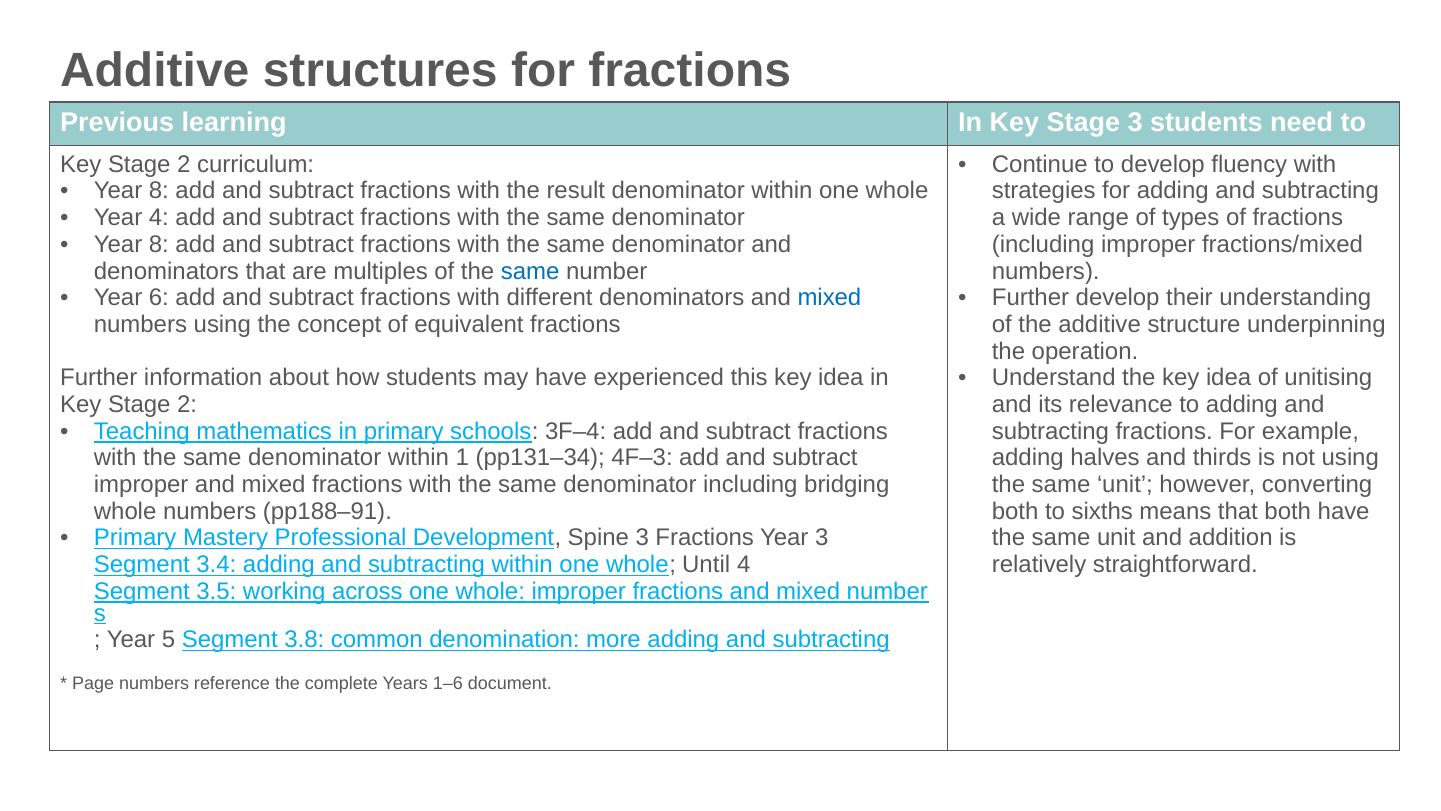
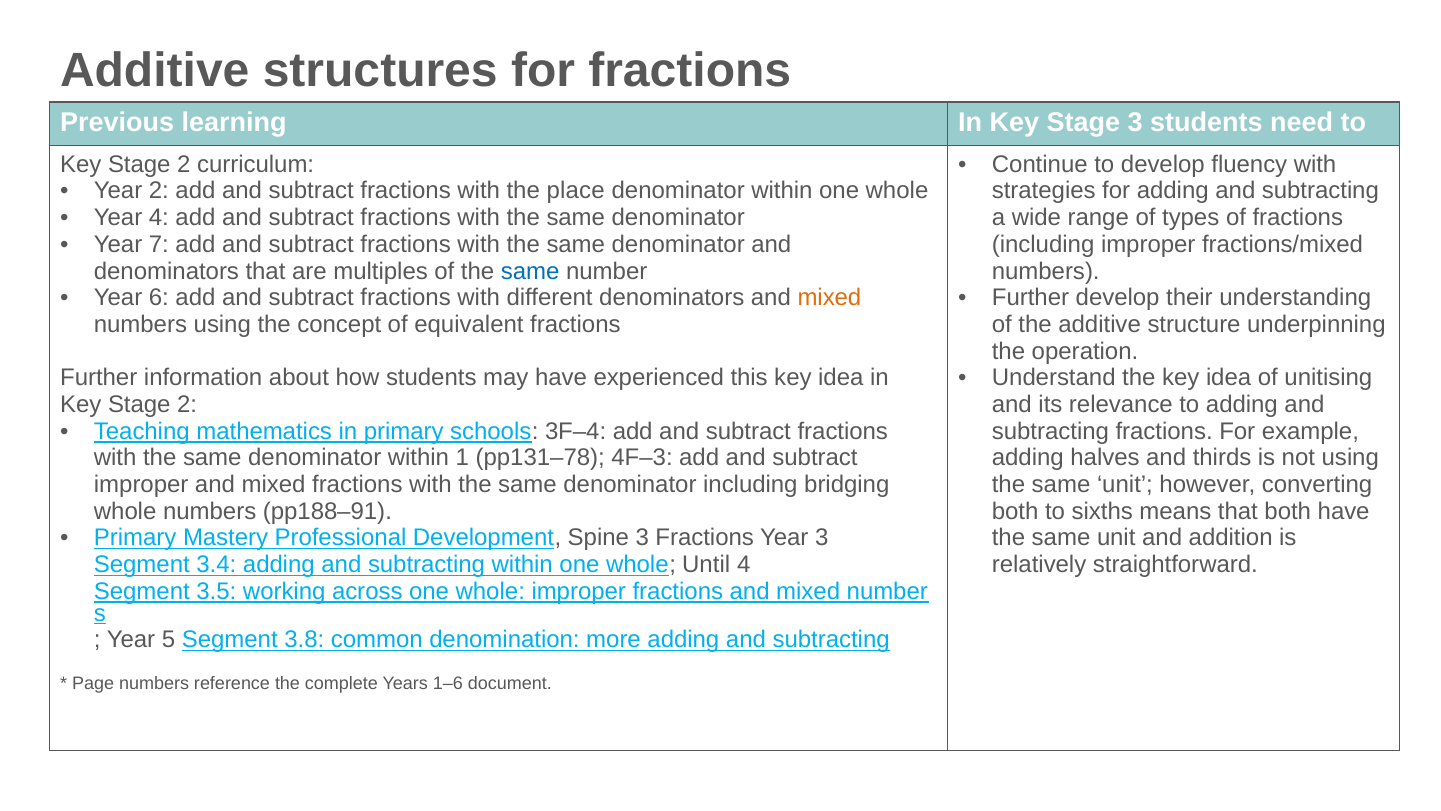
8: 8 -> 2 (159, 191)
result: result -> place (576, 191)
8: 8 -> 7 (159, 244)
mixed colour: blue -> orange (829, 298)
pp131–34: pp131–34 -> pp131–78 (540, 458)
